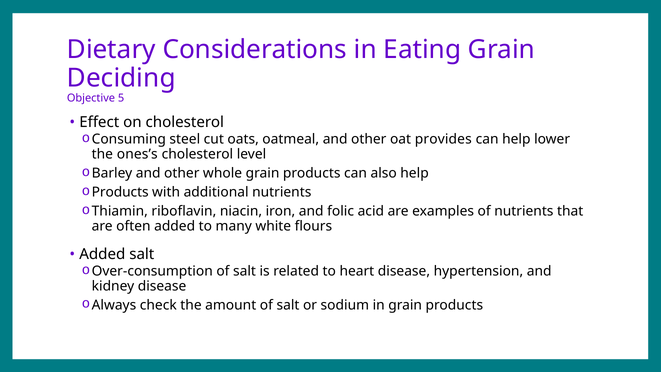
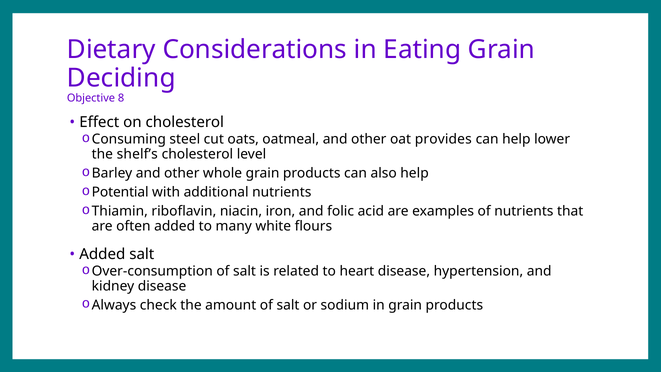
5: 5 -> 8 (121, 98)
ones’s: ones’s -> shelf’s (137, 154)
Products: Products -> Potential (120, 192)
